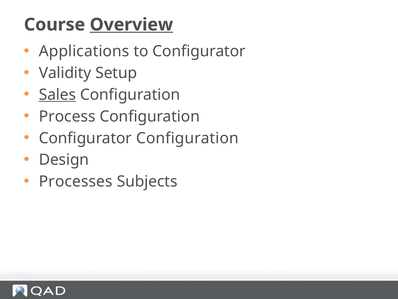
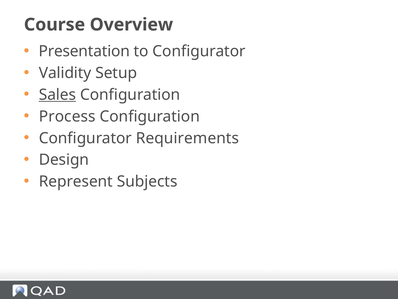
Overview underline: present -> none (131, 25)
Applications: Applications -> Presentation (84, 51)
Configurator Configuration: Configuration -> Requirements (187, 138)
Processes: Processes -> Represent (76, 181)
